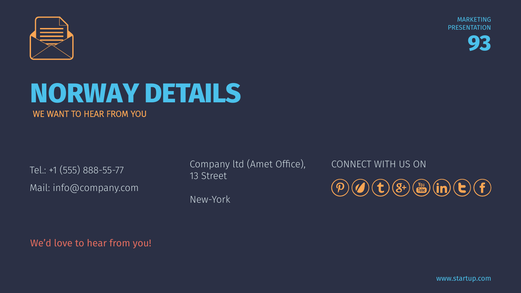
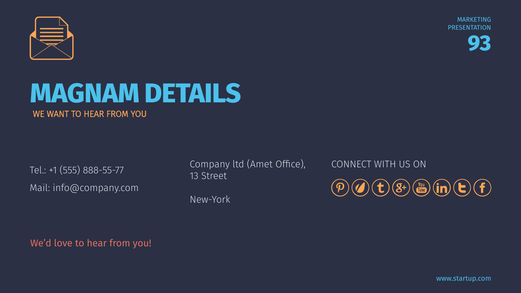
NORWAY: NORWAY -> MAGNAM (85, 94)
